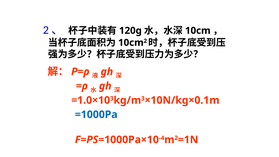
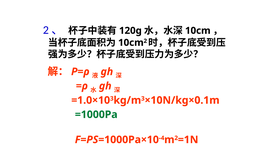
=1000Pa colour: blue -> green (96, 115)
